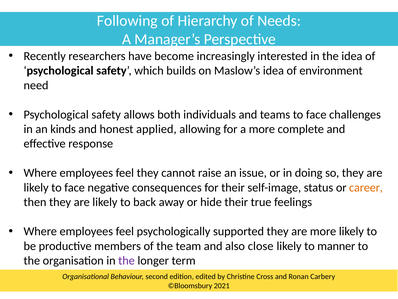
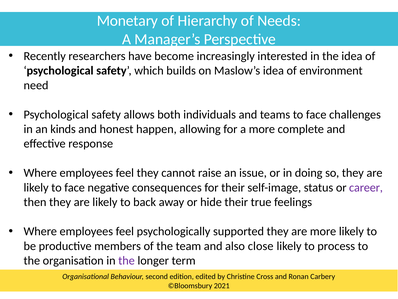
Following: Following -> Monetary (127, 21)
applied: applied -> happen (156, 129)
career colour: orange -> purple (366, 187)
manner: manner -> process (336, 246)
